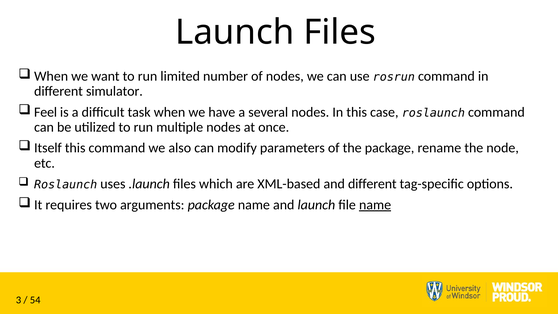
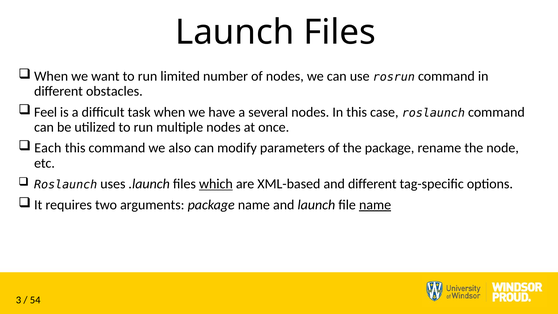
simulator: simulator -> obstacles (114, 91)
Itself: Itself -> Each (48, 148)
which underline: none -> present (216, 184)
